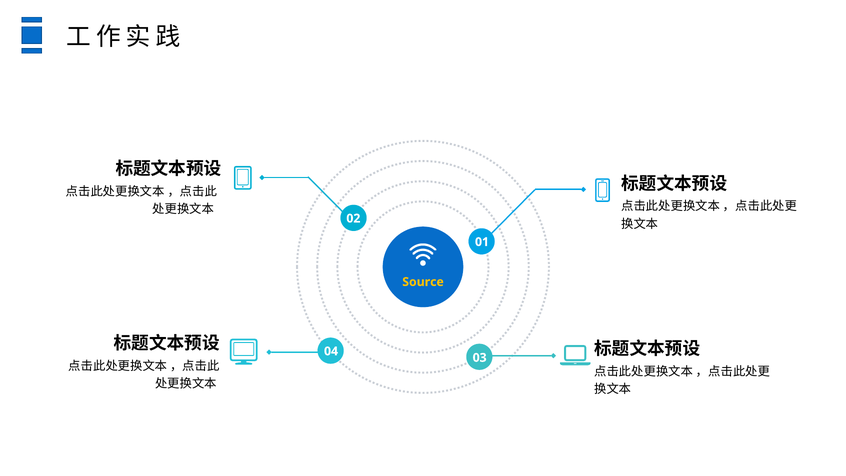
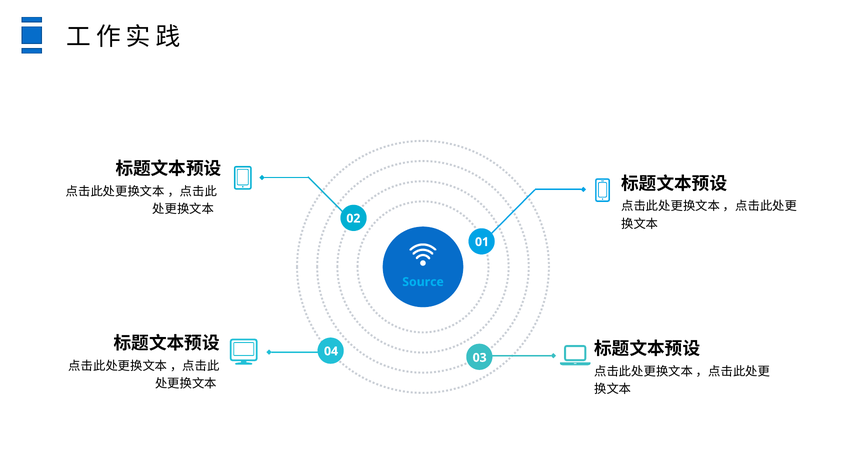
Source colour: yellow -> light blue (423, 282)
